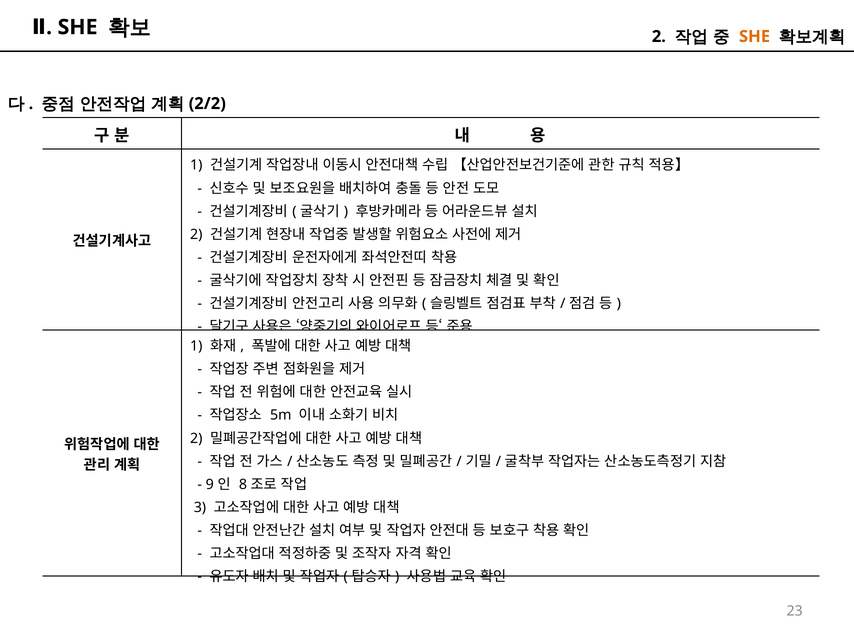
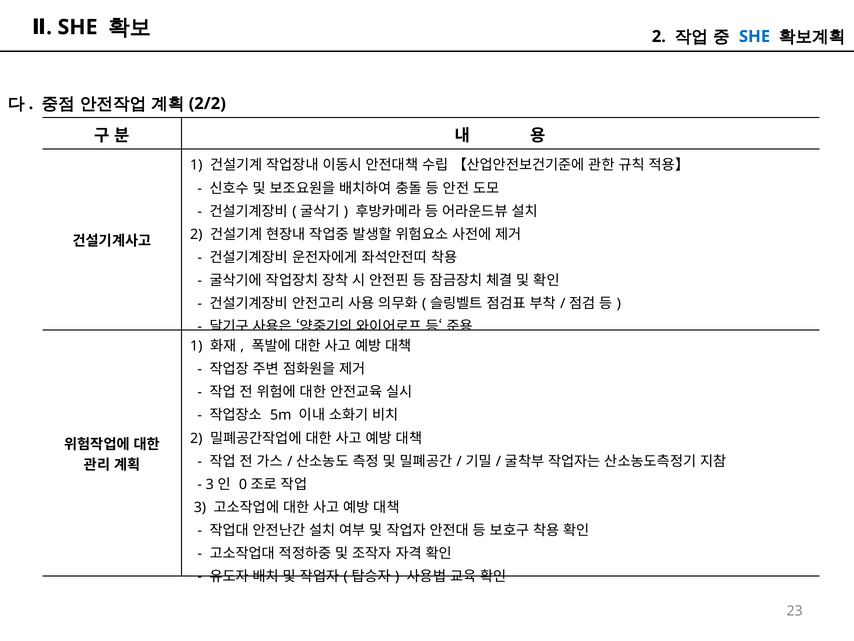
SHE colour: orange -> blue (755, 36)
9: 9 -> 3 (210, 484)
8: 8 -> 0 (243, 484)
